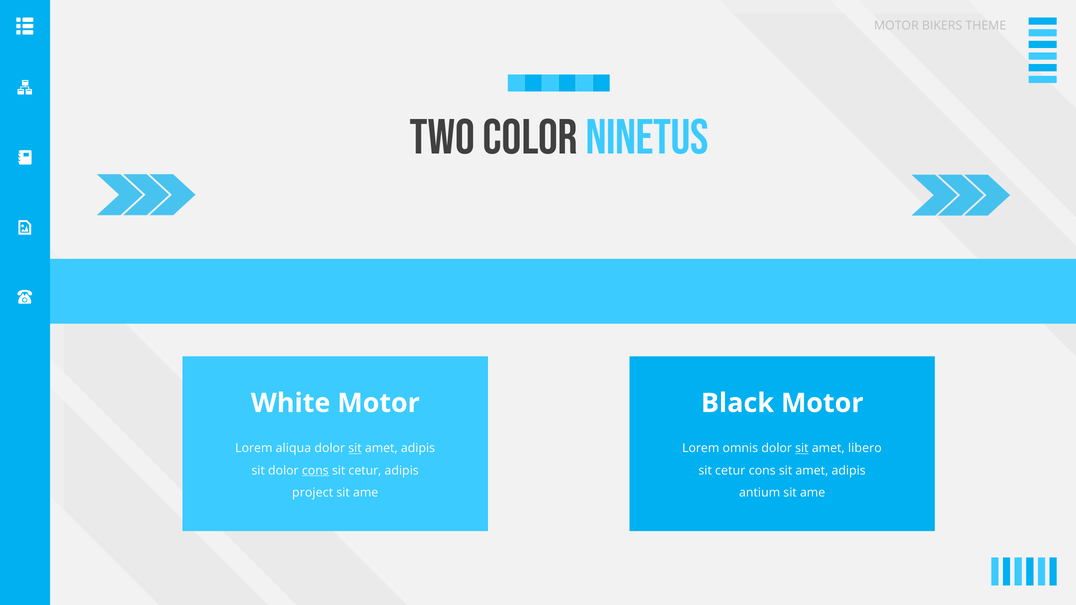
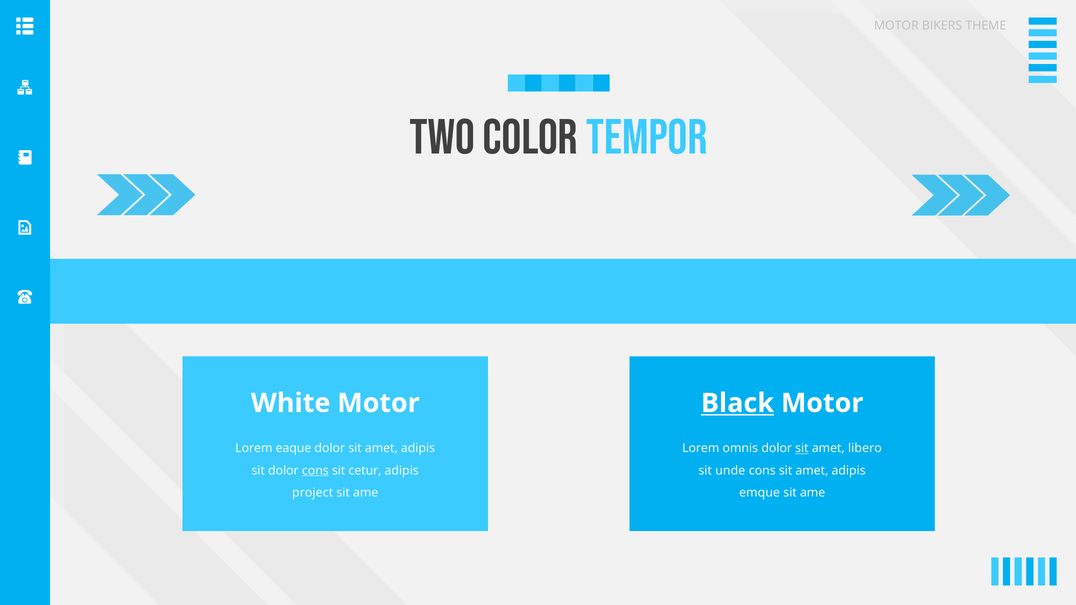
Ninetus: Ninetus -> Tempor (647, 137)
Black underline: none -> present (737, 403)
aliqua: aliqua -> eaque (293, 449)
sit underline: present -> none (355, 449)
cetur: cetur -> unde (730, 471)
antium: antium -> emque (760, 493)
